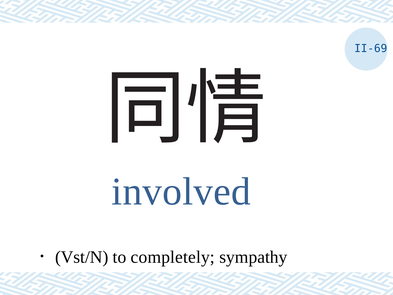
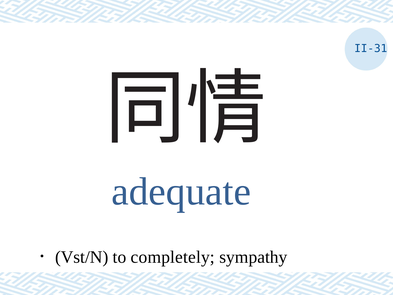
II-69: II-69 -> II-31 (371, 49)
involved: involved -> adequate (181, 192)
